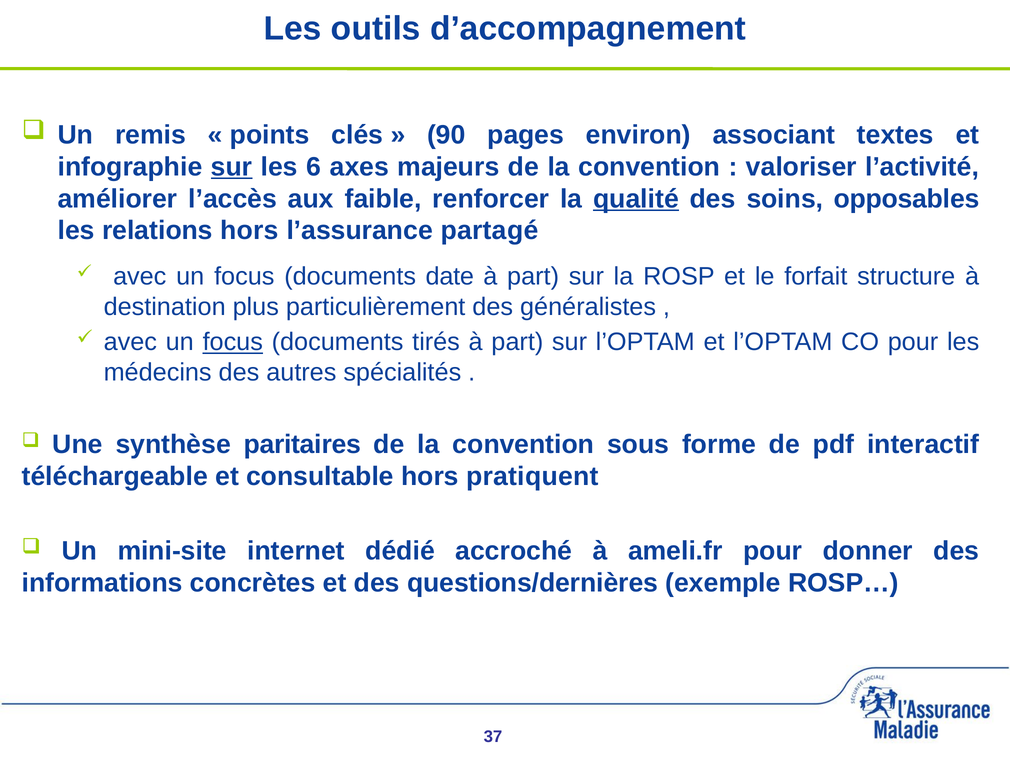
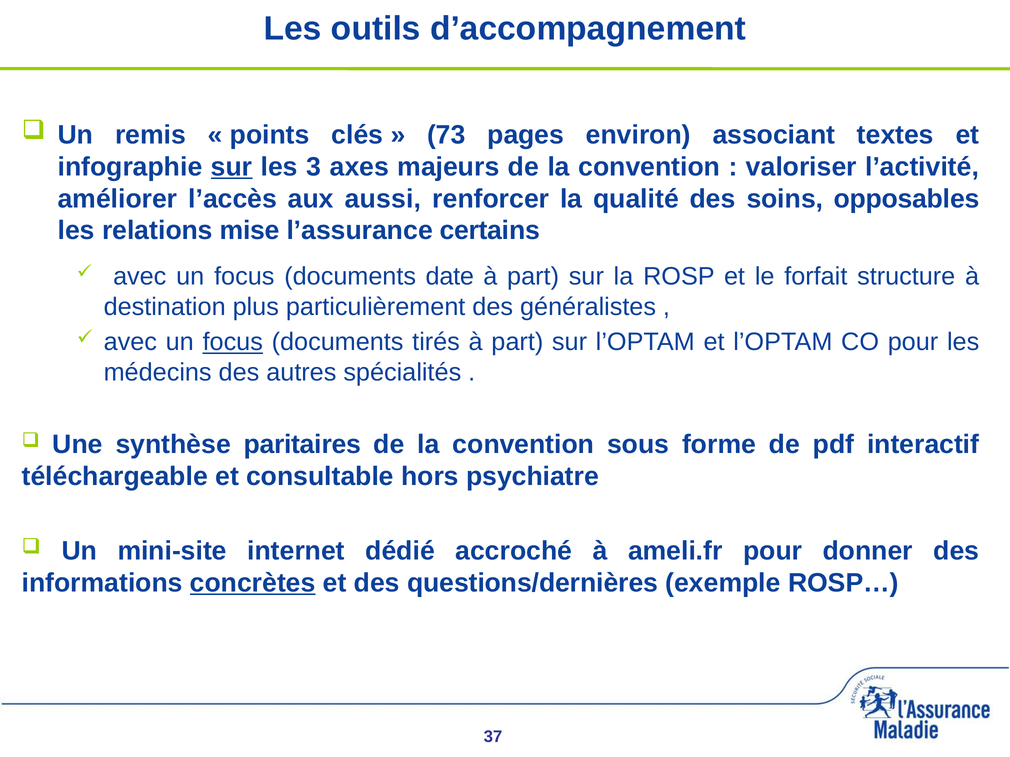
90: 90 -> 73 (446, 135)
6: 6 -> 3 (314, 167)
faible: faible -> aussi (383, 199)
qualité underline: present -> none (636, 199)
relations hors: hors -> mise (250, 231)
partagé: partagé -> certains (490, 231)
pratiquent: pratiquent -> psychiatre (533, 477)
concrètes underline: none -> present (253, 583)
